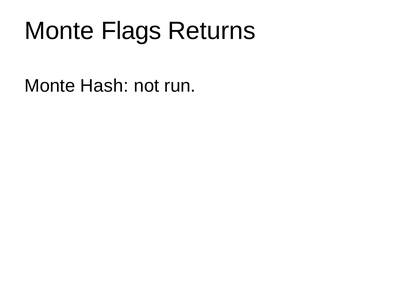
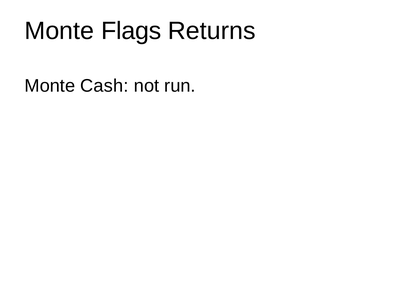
Hash: Hash -> Cash (104, 86)
